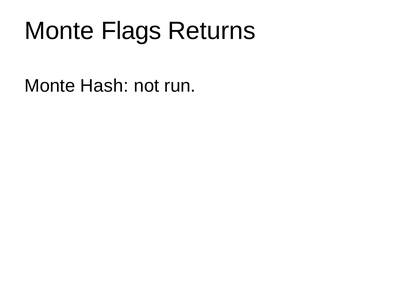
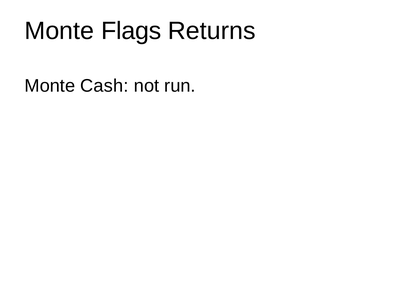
Hash: Hash -> Cash (104, 86)
